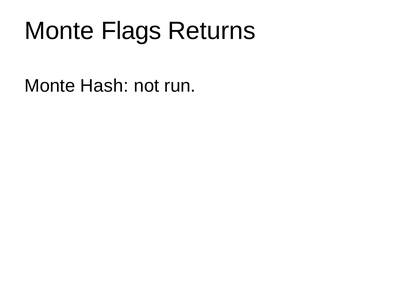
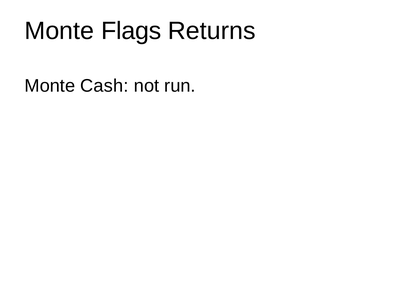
Hash: Hash -> Cash (104, 86)
